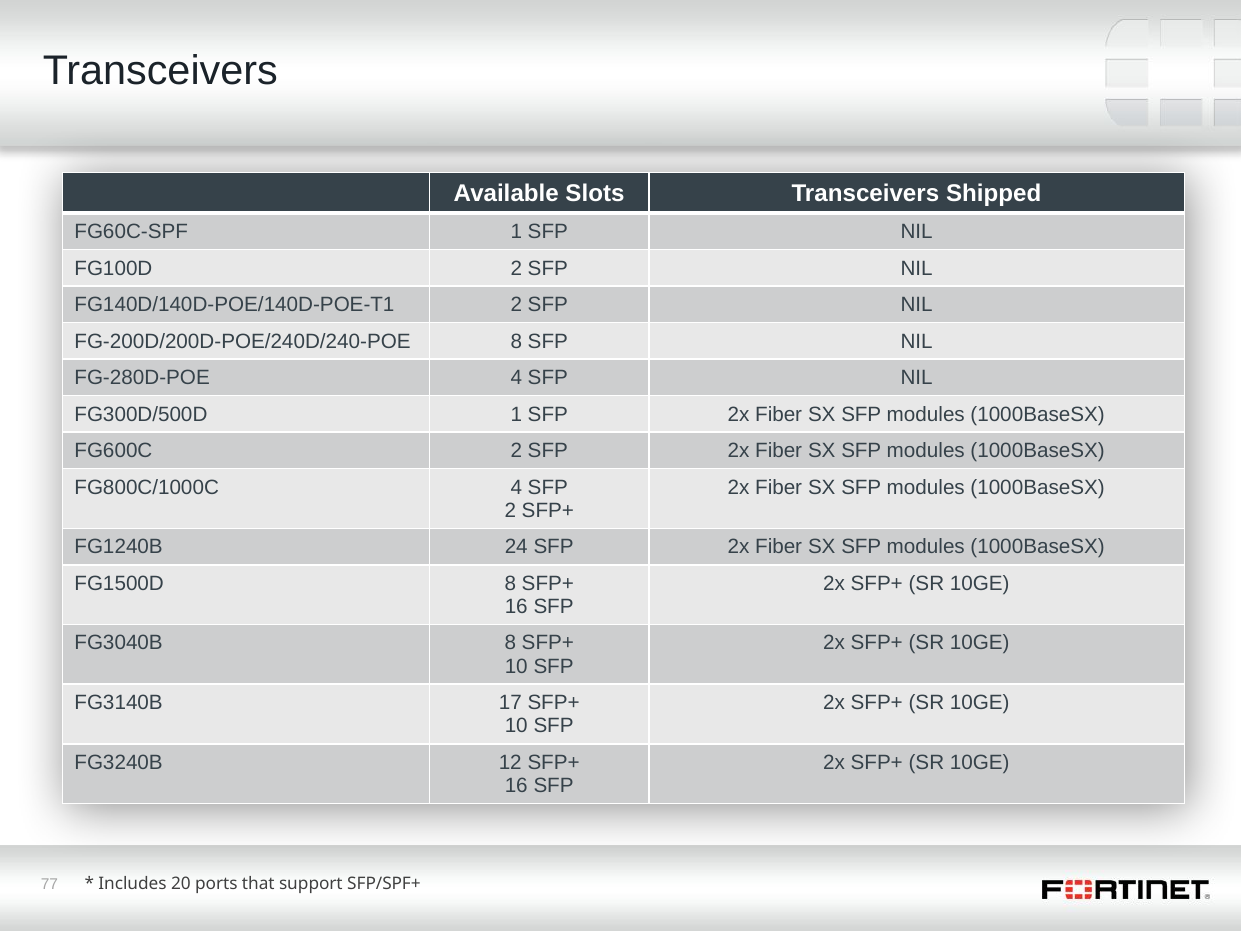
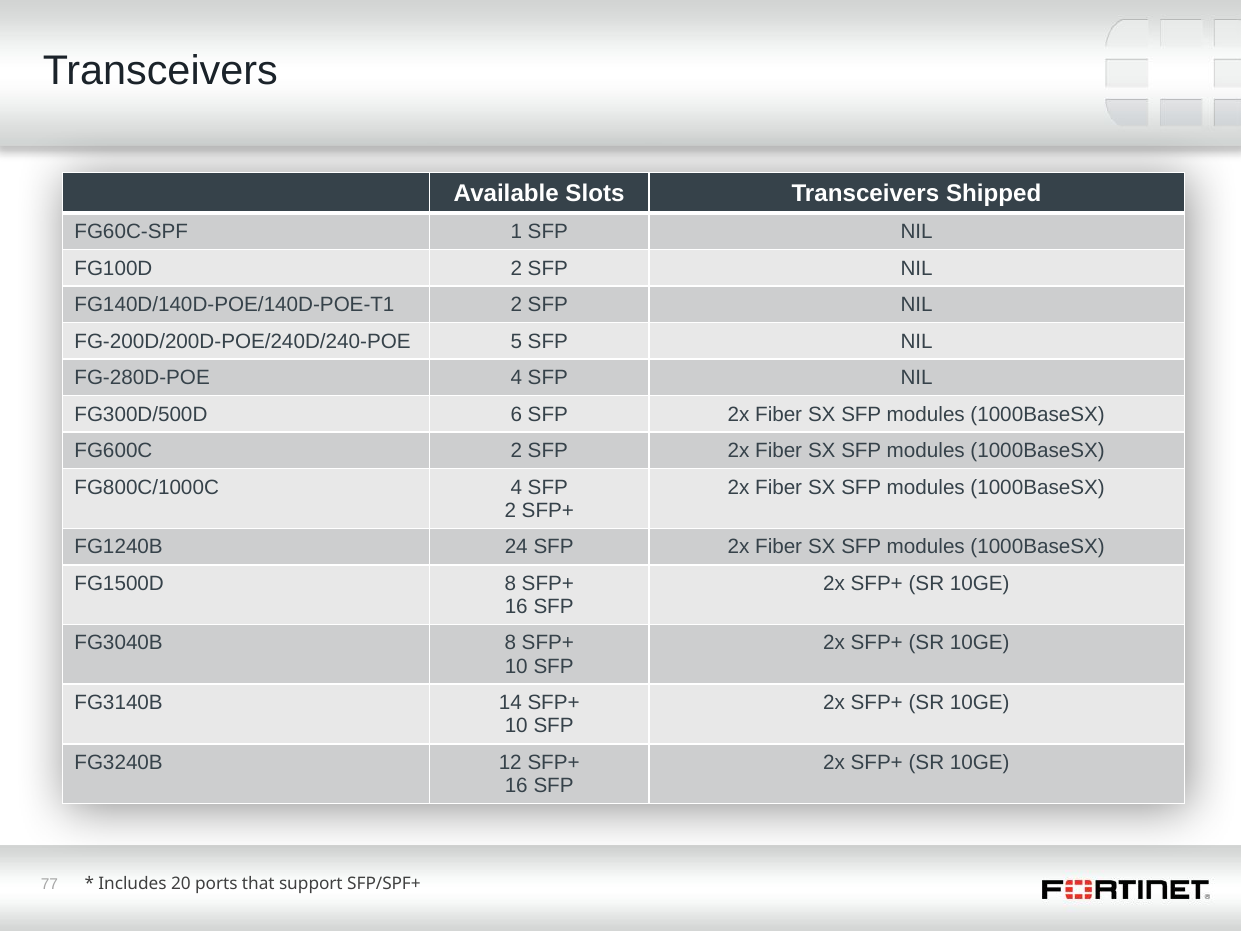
FG-200D/200D-POE/240D/240-POE 8: 8 -> 5 (516, 341)
FG300D/500D 1: 1 -> 6 (516, 414)
17: 17 -> 14 (510, 703)
